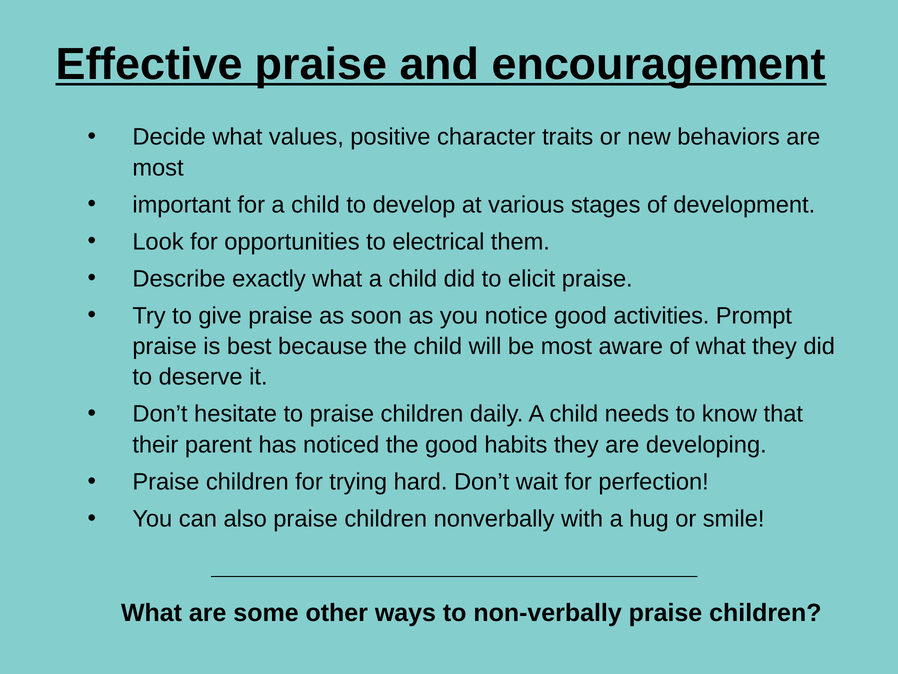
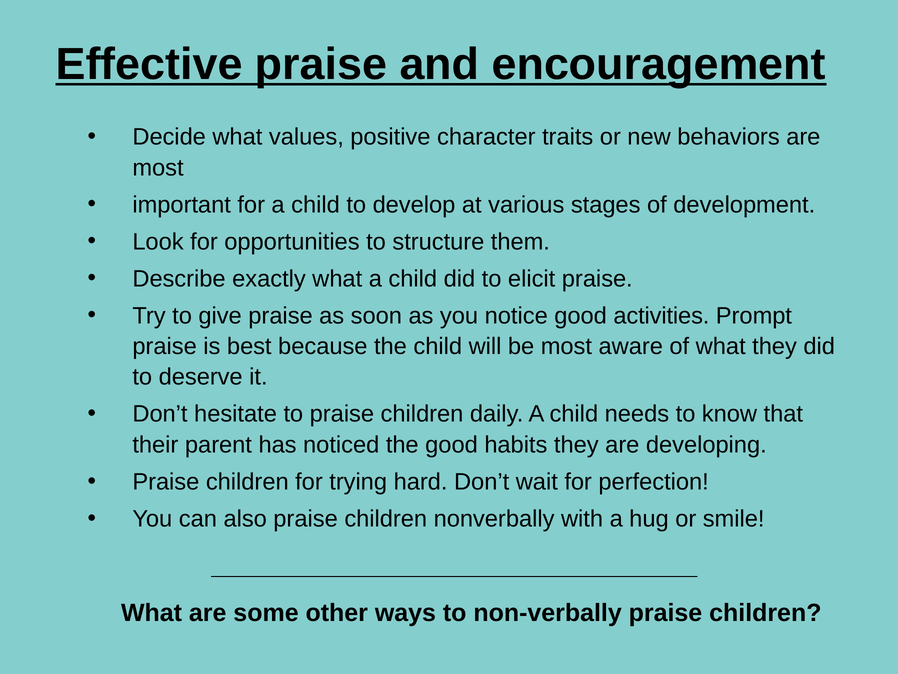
electrical: electrical -> structure (438, 242)
